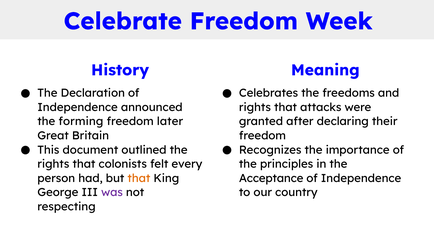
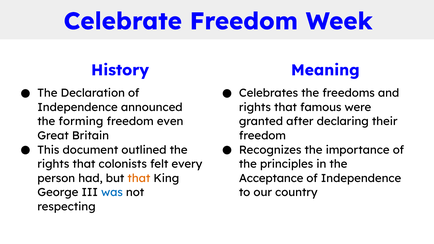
attacks: attacks -> famous (321, 107)
later: later -> even (170, 122)
was colour: purple -> blue (112, 193)
